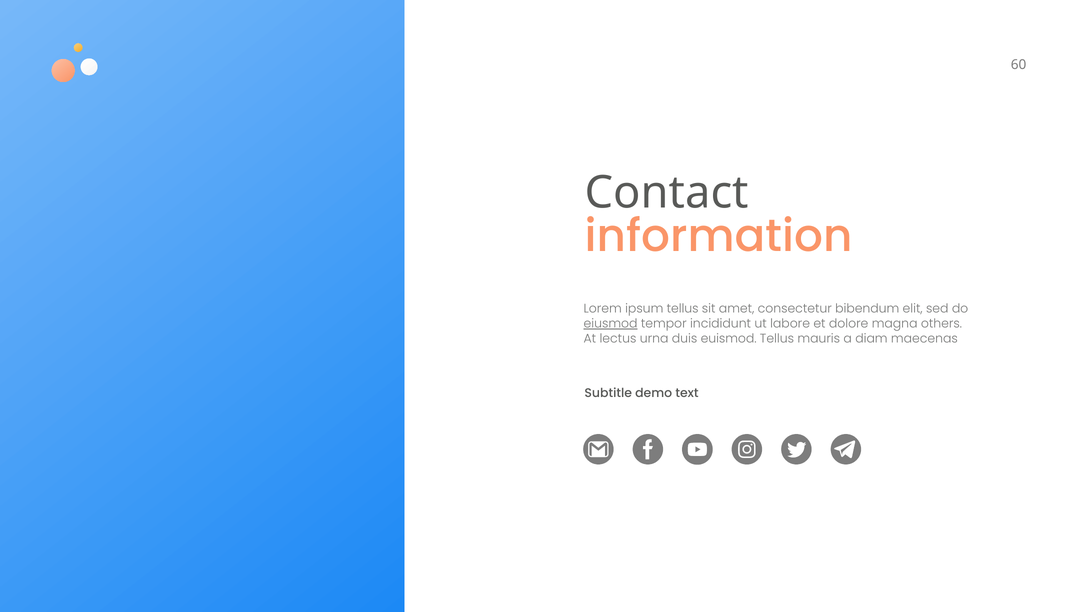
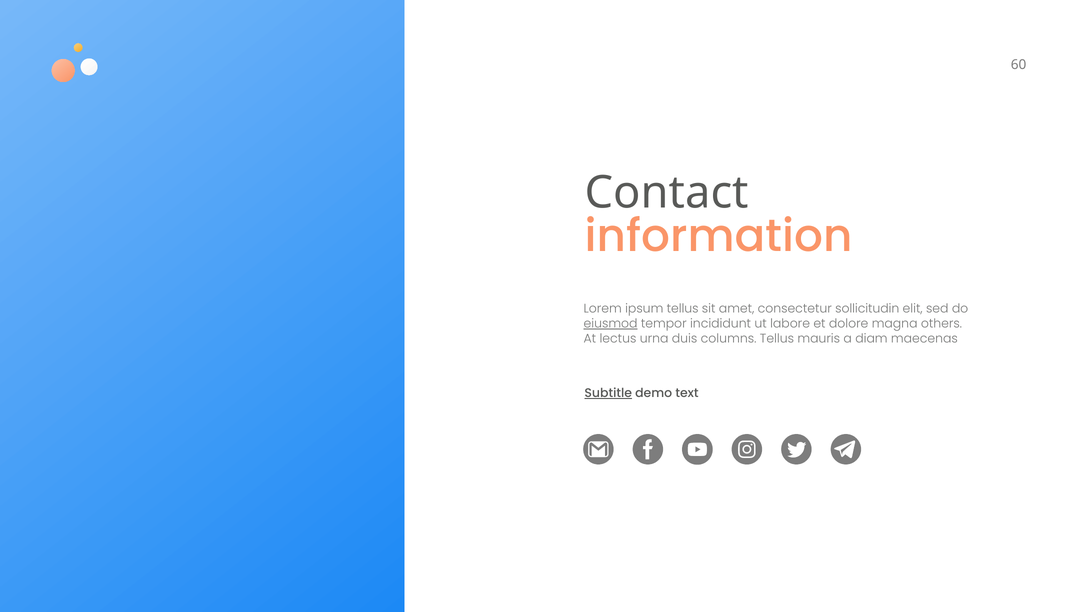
bibendum: bibendum -> sollicitudin (867, 309)
euismod: euismod -> columns (729, 338)
Subtitle underline: none -> present (608, 393)
